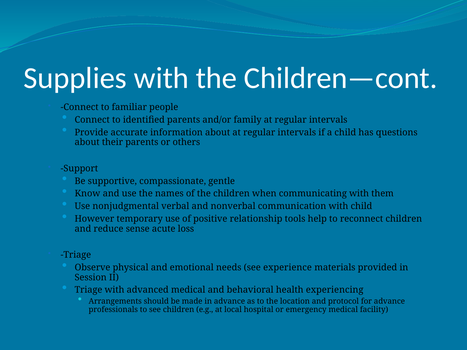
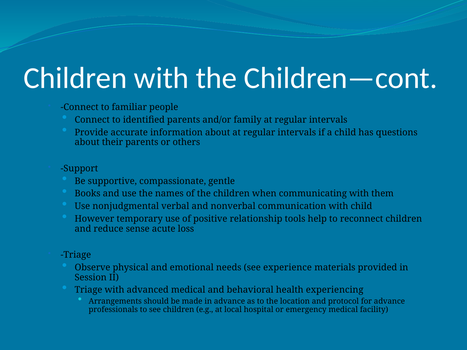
Supplies: Supplies -> Children (75, 78)
Know: Know -> Books (88, 194)
